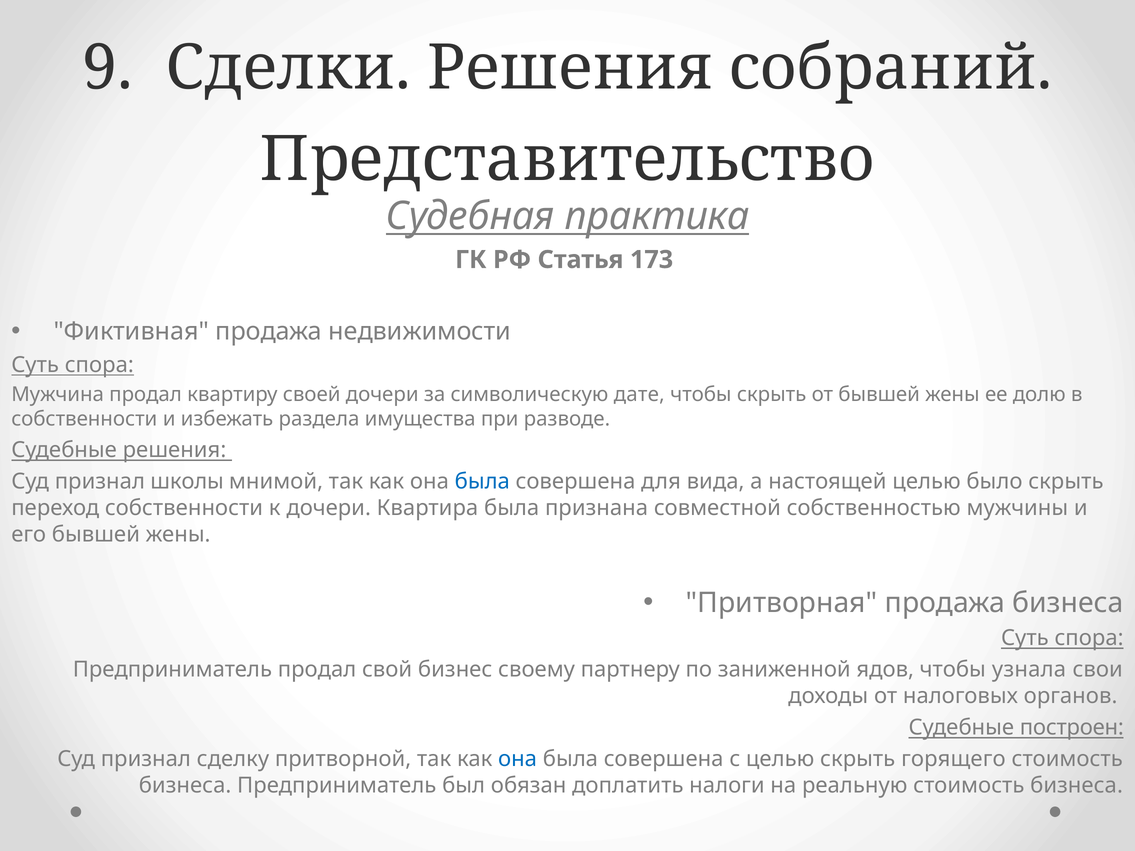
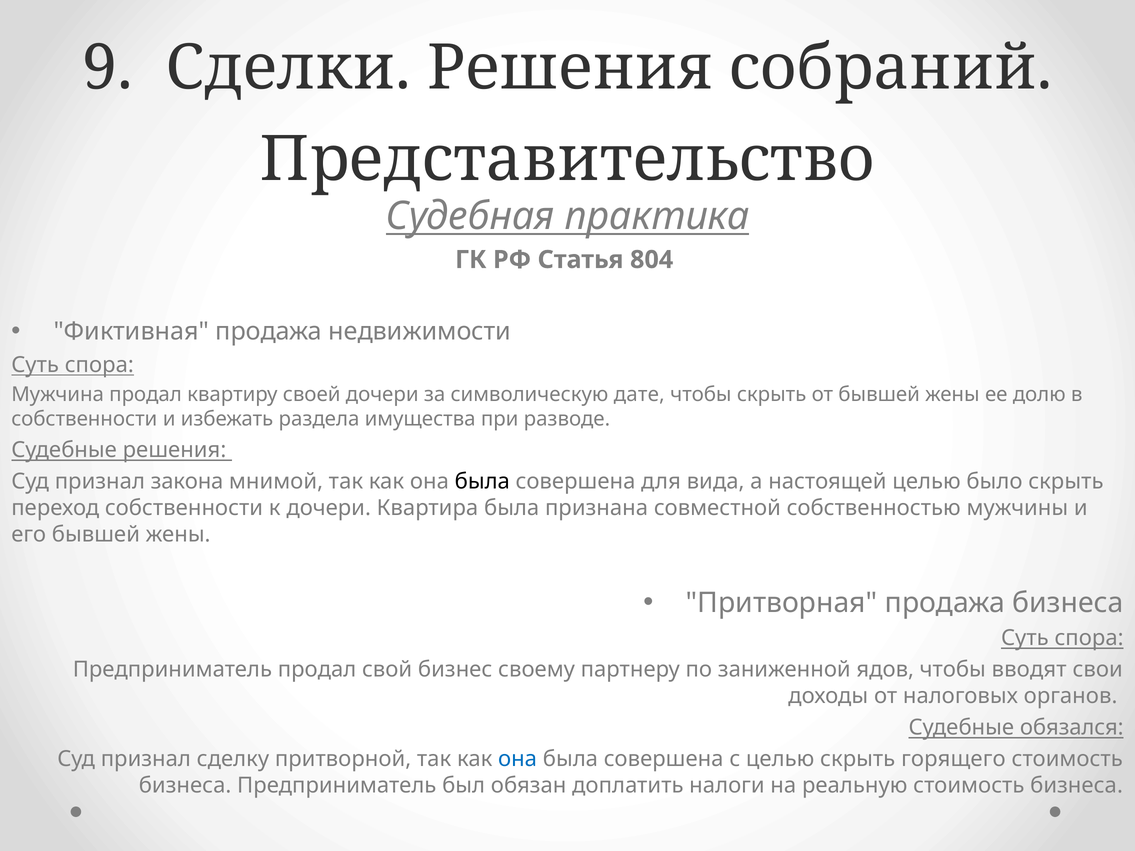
173: 173 -> 804 (652, 260)
школы: школы -> закона (187, 482)
была colour: blue -> black (482, 482)
узнала: узнала -> вводят (1029, 670)
построен: построен -> обязался (1072, 728)
